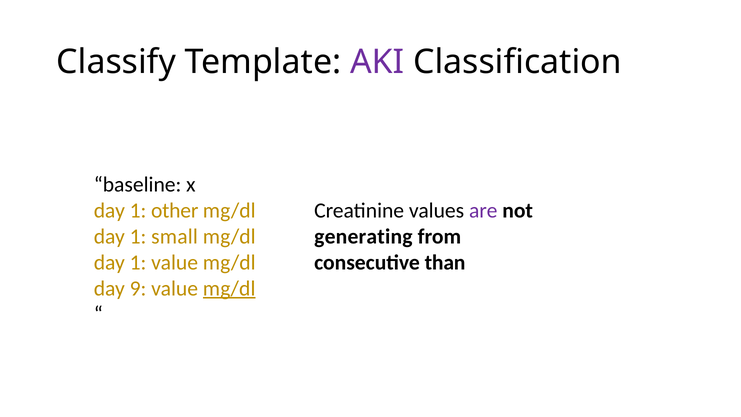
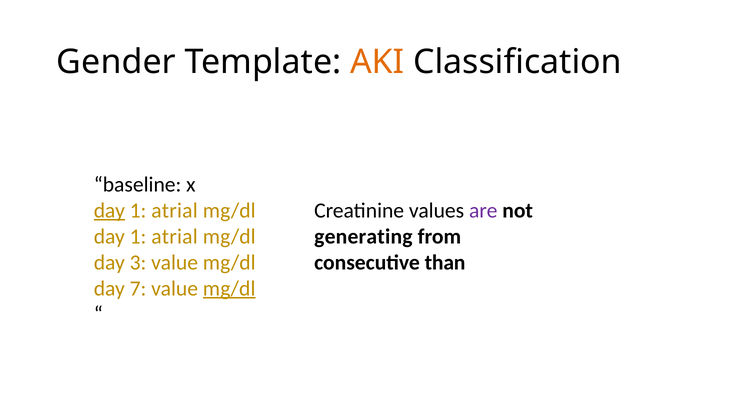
Classify: Classify -> Gender (116, 62)
AKI colour: purple -> orange (377, 62)
day underline: none -> present (109, 210)
other: other -> atrial (175, 210)
small: small -> atrial (175, 236)
1: 1 -> 3 (138, 262)
9: 9 -> 7 (138, 288)
